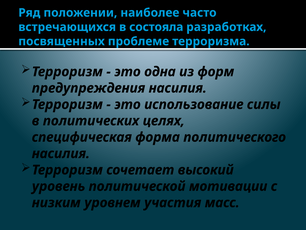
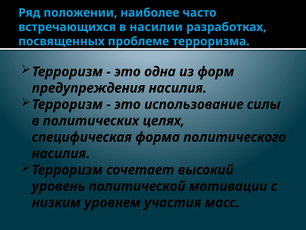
состояла: состояла -> насилии (156, 27)
